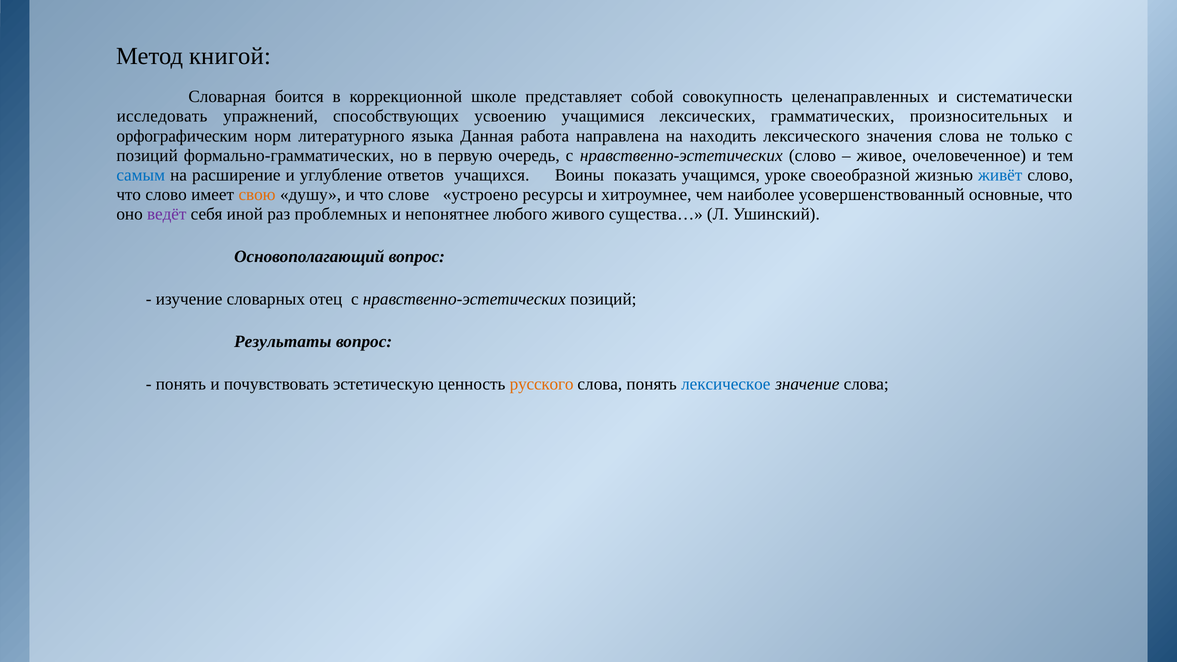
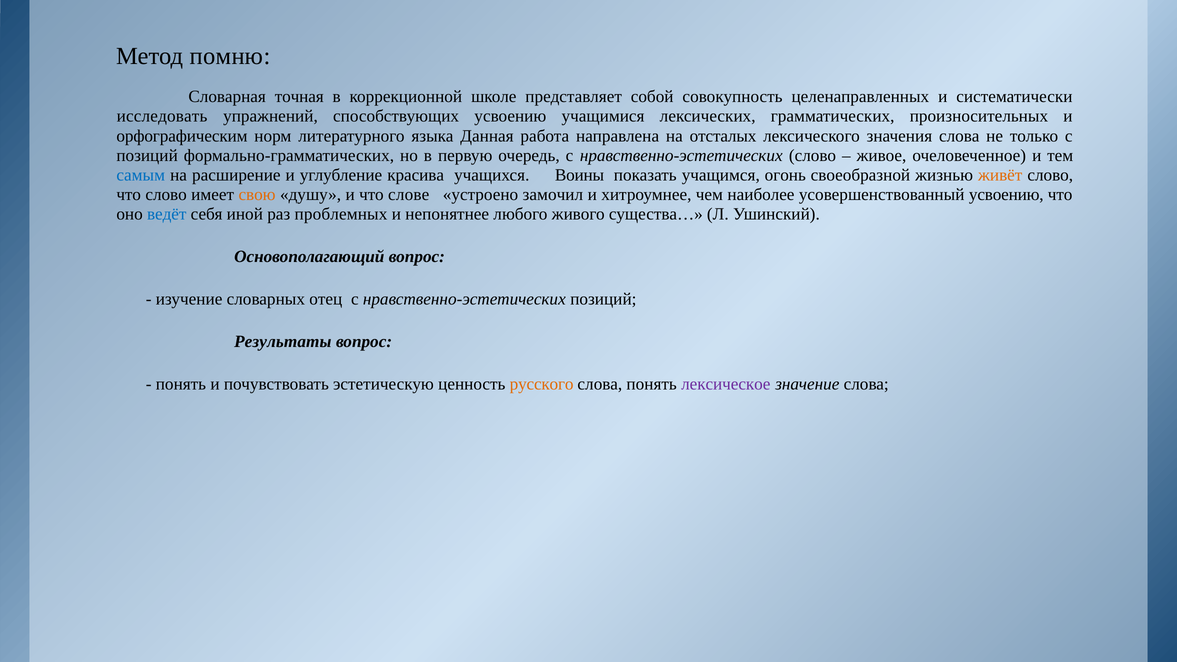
книгой: книгой -> помню (230, 56)
боится: боится -> точная (299, 97)
находить: находить -> отсталых (723, 136)
ответов: ответов -> красива (416, 175)
уроке: уроке -> огонь (785, 175)
живёт colour: blue -> orange (1000, 175)
ресурсы: ресурсы -> замочил (553, 195)
усовершенствованный основные: основные -> усвоению (1006, 195)
ведёт colour: purple -> blue (167, 214)
лексическое colour: blue -> purple (726, 384)
